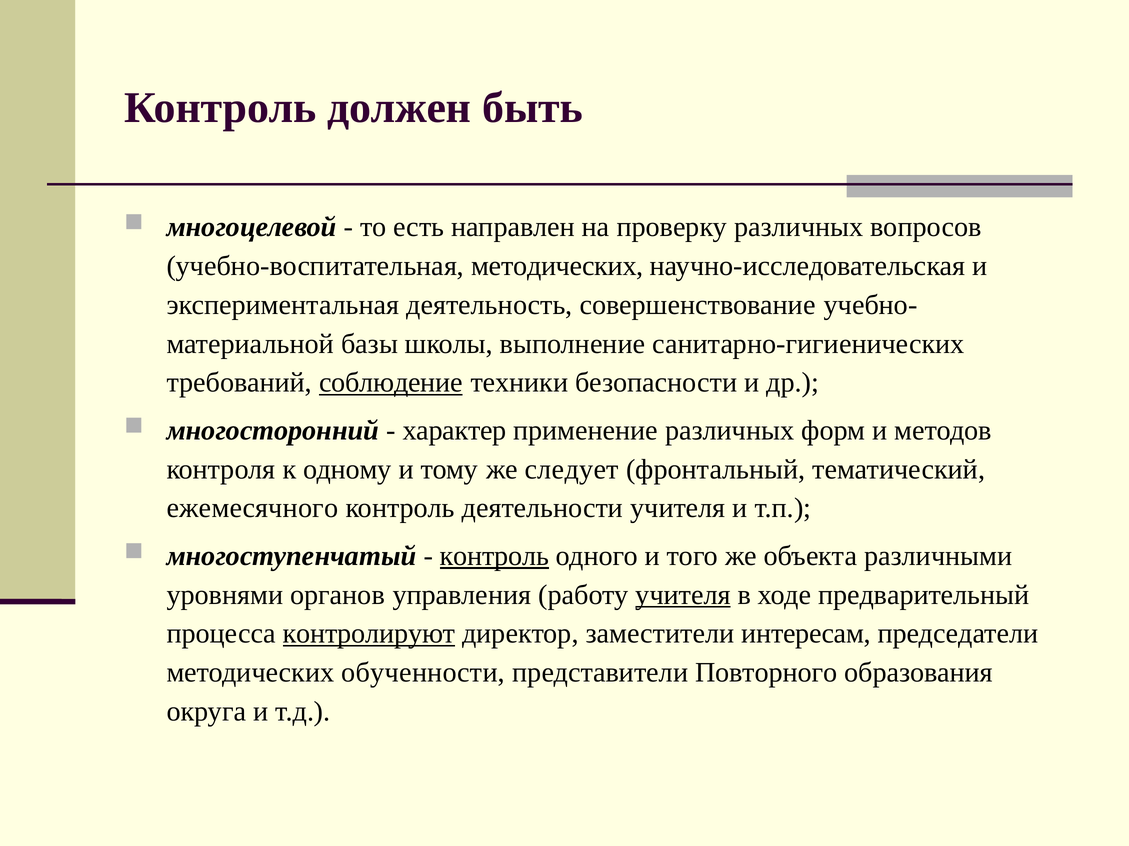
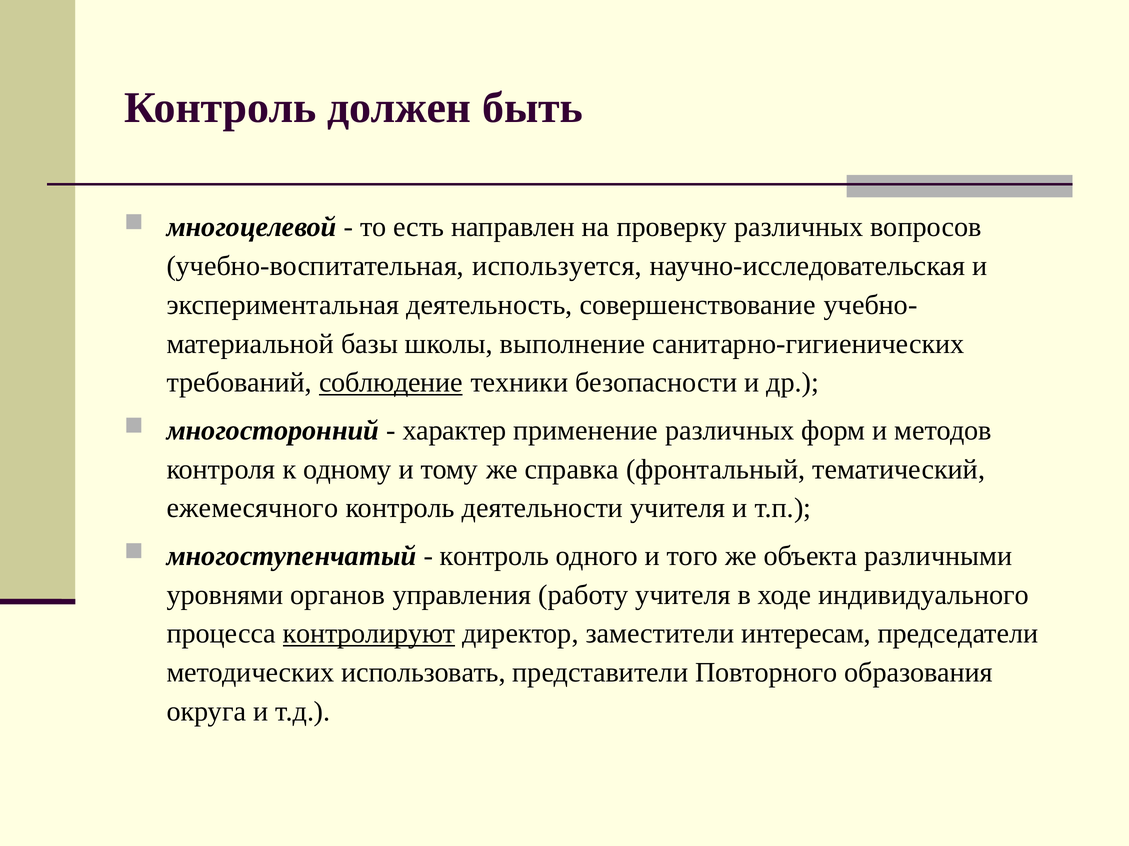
учебно-воспитательная методических: методических -> используется (557, 266)
следует: следует -> справка (572, 470)
контроль underline: present -> none (495, 556)
учителя underline: present -> none (683, 595)
предварительный: предварительный -> индивидуального (924, 595)
обученности: обученности -> использовать (423, 673)
